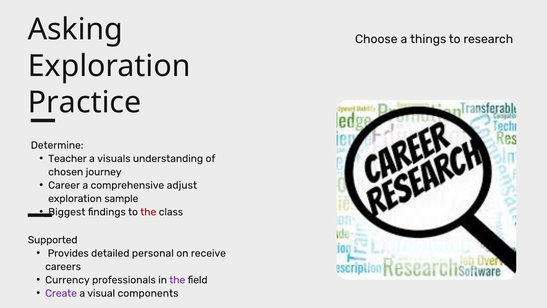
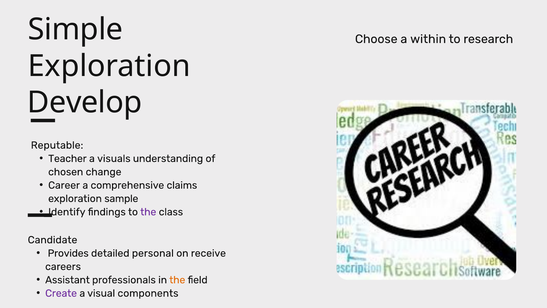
Asking: Asking -> Simple (75, 30)
things: things -> within (428, 39)
Practice: Practice -> Develop (85, 102)
Determine: Determine -> Reputable (57, 145)
journey: journey -> change (104, 172)
adjust: adjust -> claims (182, 185)
Biggest: Biggest -> Identify (67, 212)
the colour: red -> purple (148, 212)
Supported: Supported -> Candidate (53, 240)
Currency: Currency -> Assistant (68, 280)
the colour: purple -> orange (177, 280)
